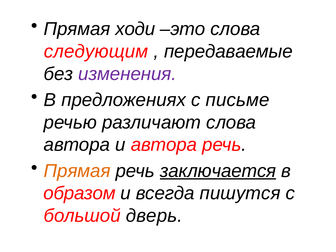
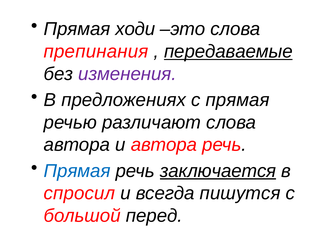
следующим: следующим -> препинания (96, 51)
передаваемые underline: none -> present (228, 51)
с письме: письме -> прямая (238, 100)
Прямая colour: orange -> blue (77, 171)
образом: образом -> спросил (79, 193)
дверь: дверь -> перед (154, 216)
